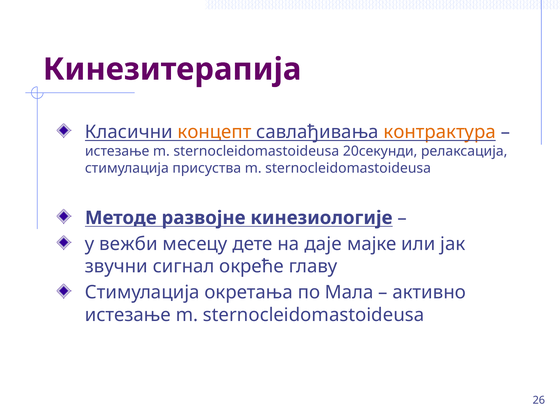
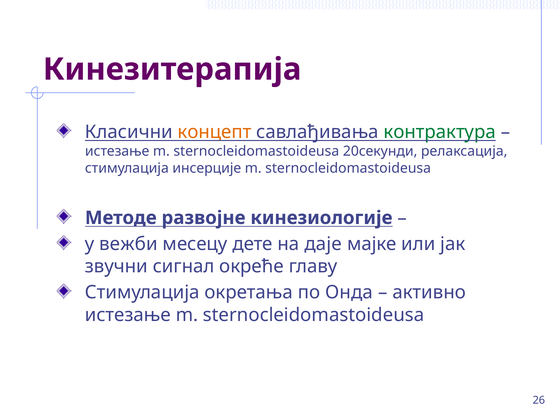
контрактура colour: orange -> green (440, 132)
присуства: присуства -> инсерције (207, 168)
Мала: Мала -> Онда (349, 292)
